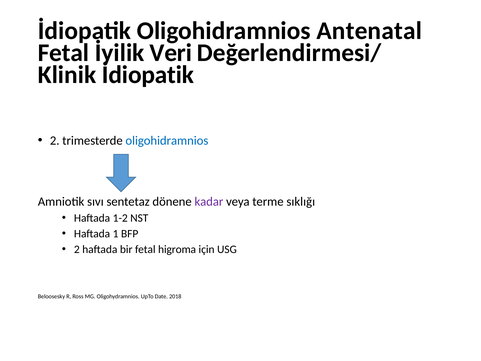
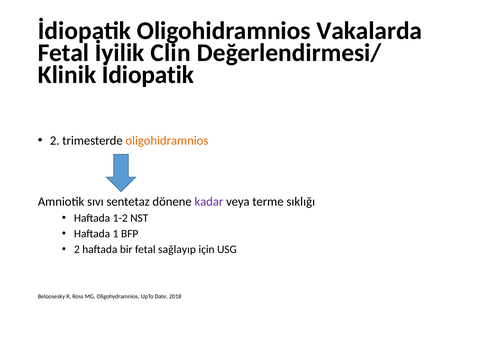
Antenatal: Antenatal -> Vakalarda (369, 31)
Veri: Veri -> Clin (171, 53)
oligohidramnios colour: blue -> orange (167, 140)
higroma: higroma -> sağlayıp (177, 249)
